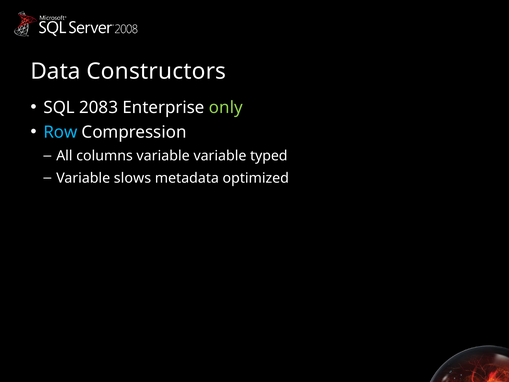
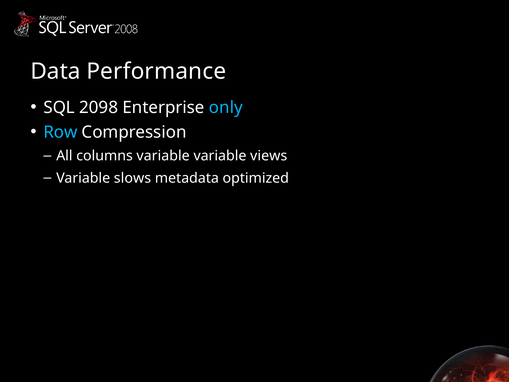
Constructors: Constructors -> Performance (156, 71)
2083: 2083 -> 2098 (99, 108)
only colour: light green -> light blue (226, 108)
typed: typed -> views (269, 156)
